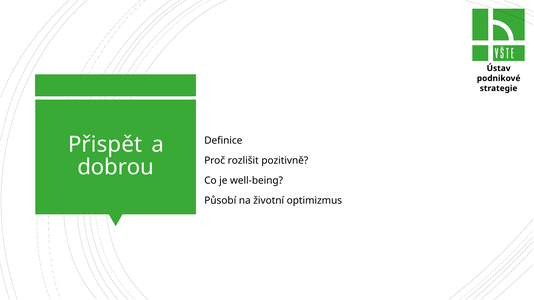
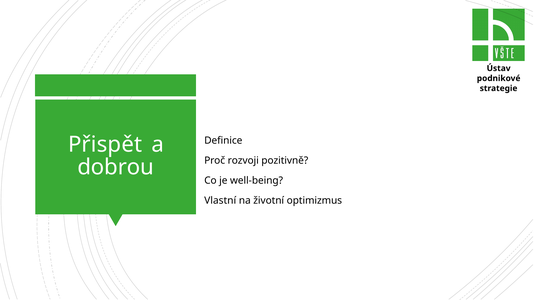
rozlišit: rozlišit -> rozvoji (243, 161)
Působí: Působí -> Vlastní (220, 201)
